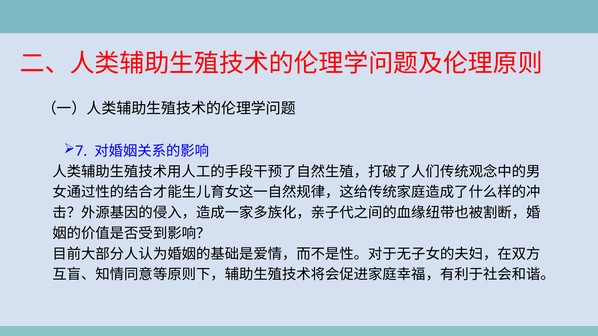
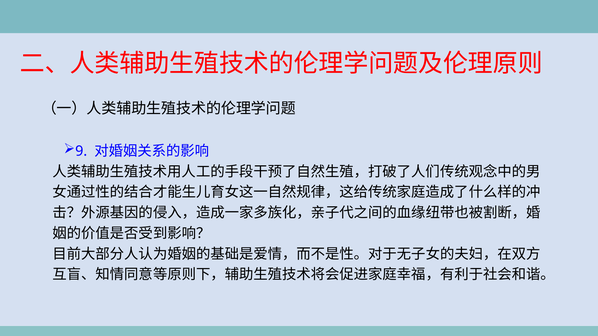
7: 7 -> 9 (81, 151)
